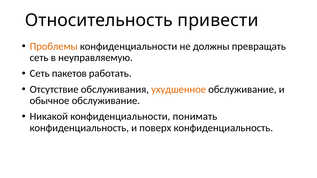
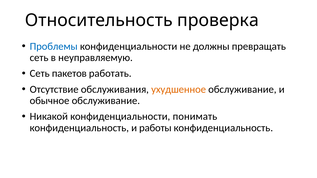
привести: привести -> проверка (218, 20)
Проблемы colour: orange -> blue (54, 46)
поверх: поверх -> работы (155, 128)
